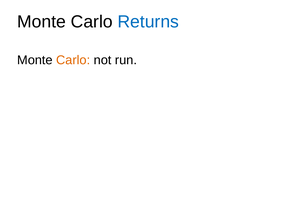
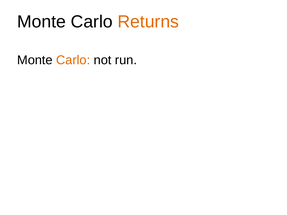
Returns colour: blue -> orange (148, 22)
